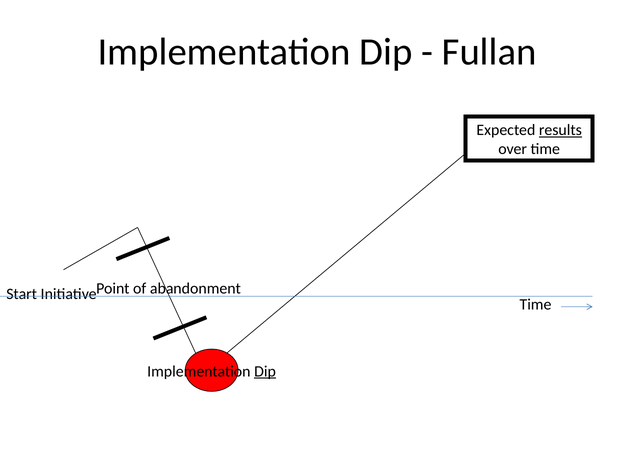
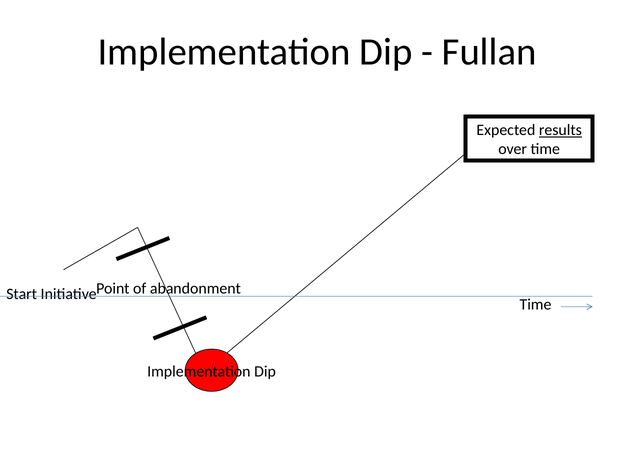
Dip underline: present -> none (265, 372)
